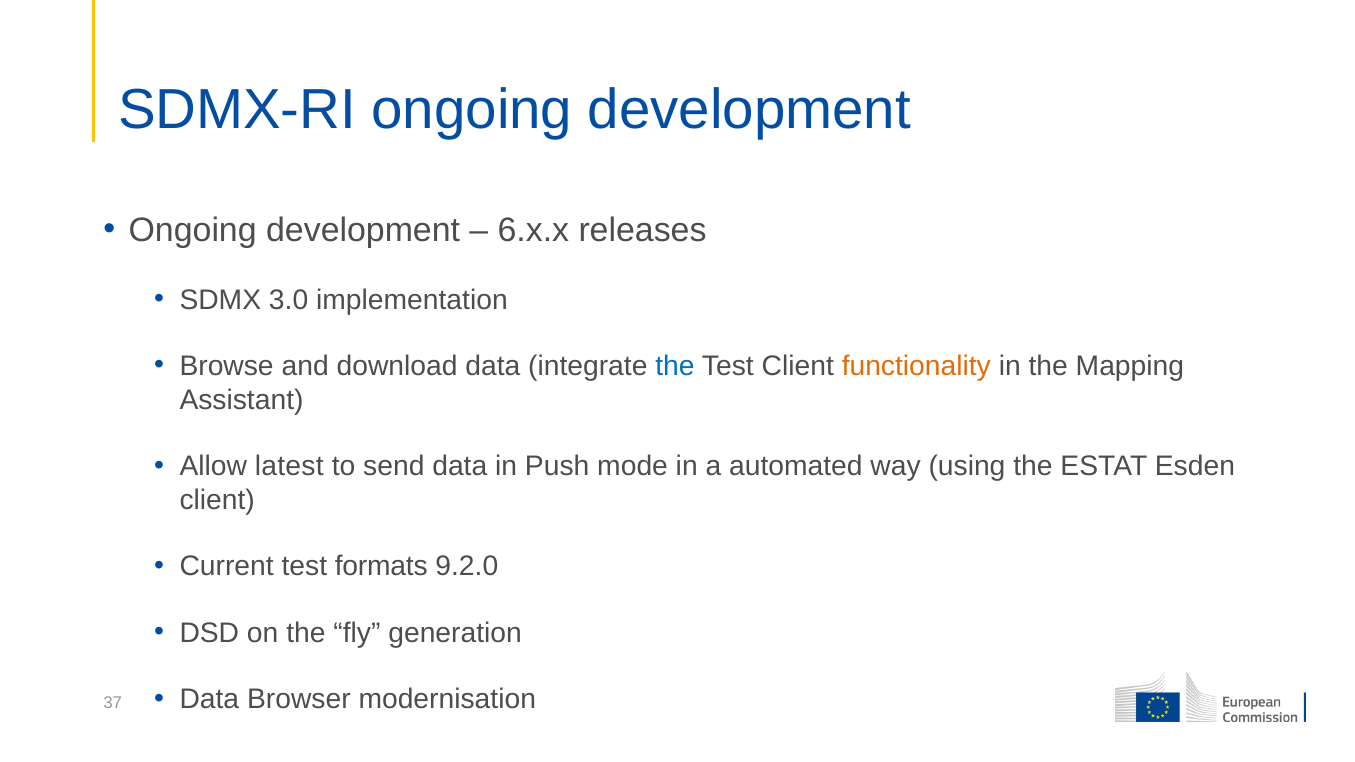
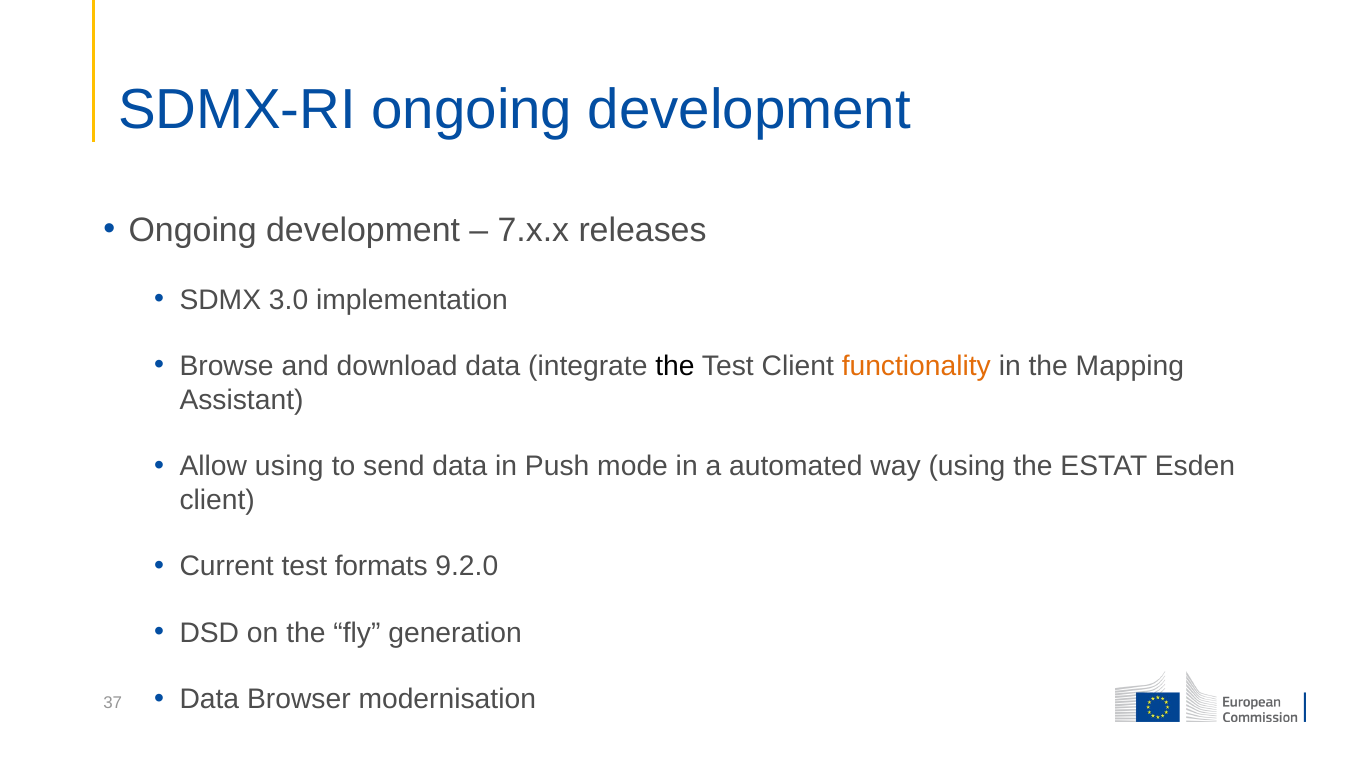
6.x.x: 6.x.x -> 7.x.x (533, 231)
the colour: blue -> black (675, 366)
Allow latest: latest -> using (289, 467)
